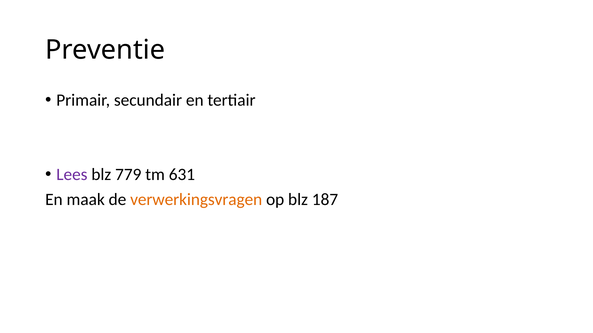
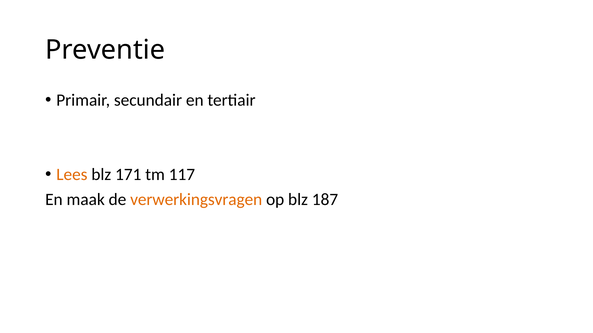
Lees colour: purple -> orange (72, 175)
779: 779 -> 171 (128, 175)
631: 631 -> 117 (182, 175)
